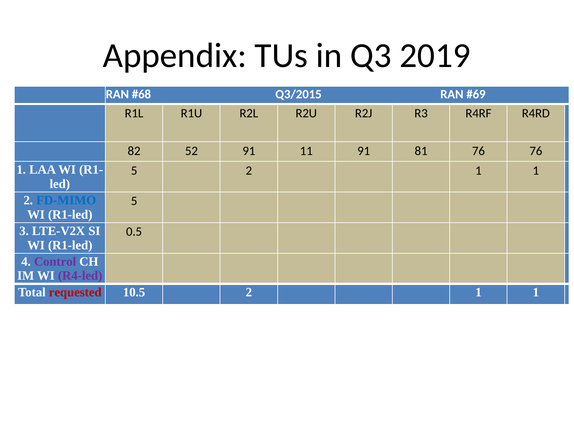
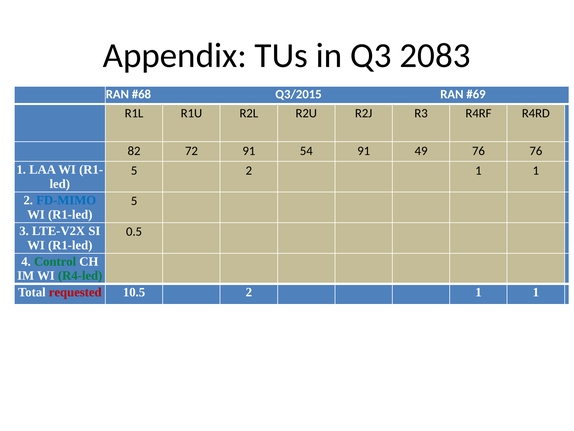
2019: 2019 -> 2083 (435, 56)
52: 52 -> 72 (191, 151)
11: 11 -> 54 (306, 151)
81: 81 -> 49 (421, 151)
Control colour: purple -> green (55, 261)
R4-led colour: purple -> green (80, 275)
